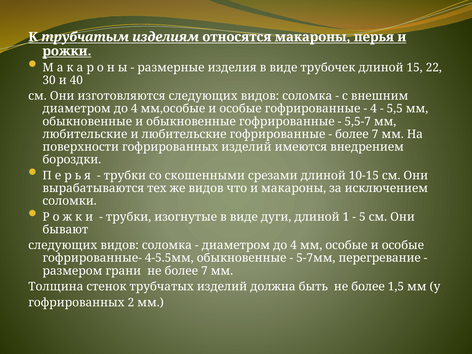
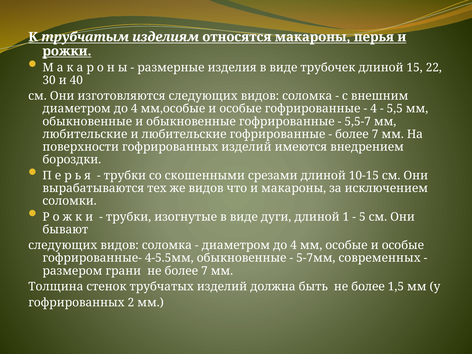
перегревание: перегревание -> современных (380, 258)
